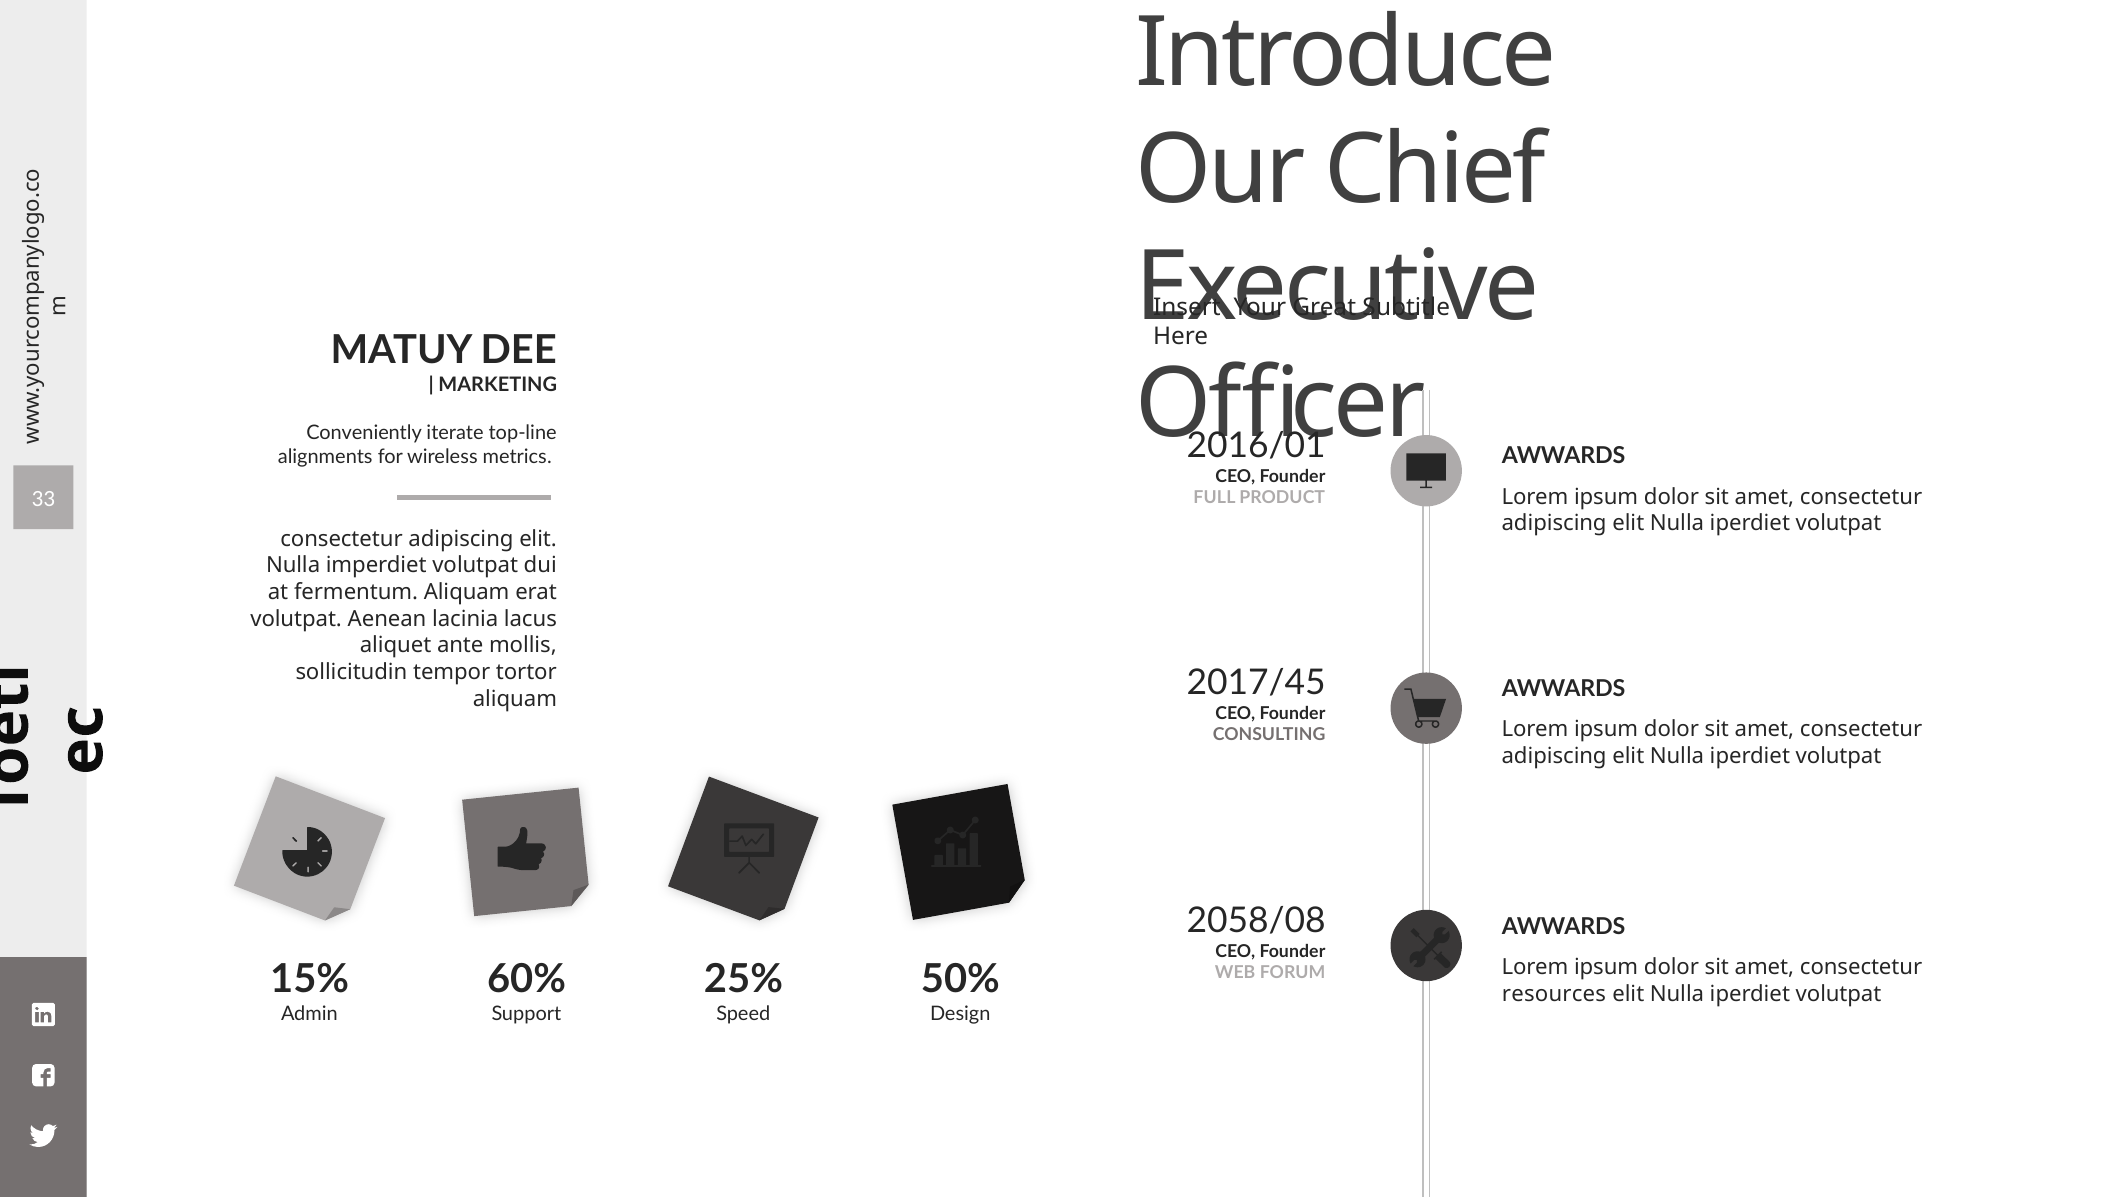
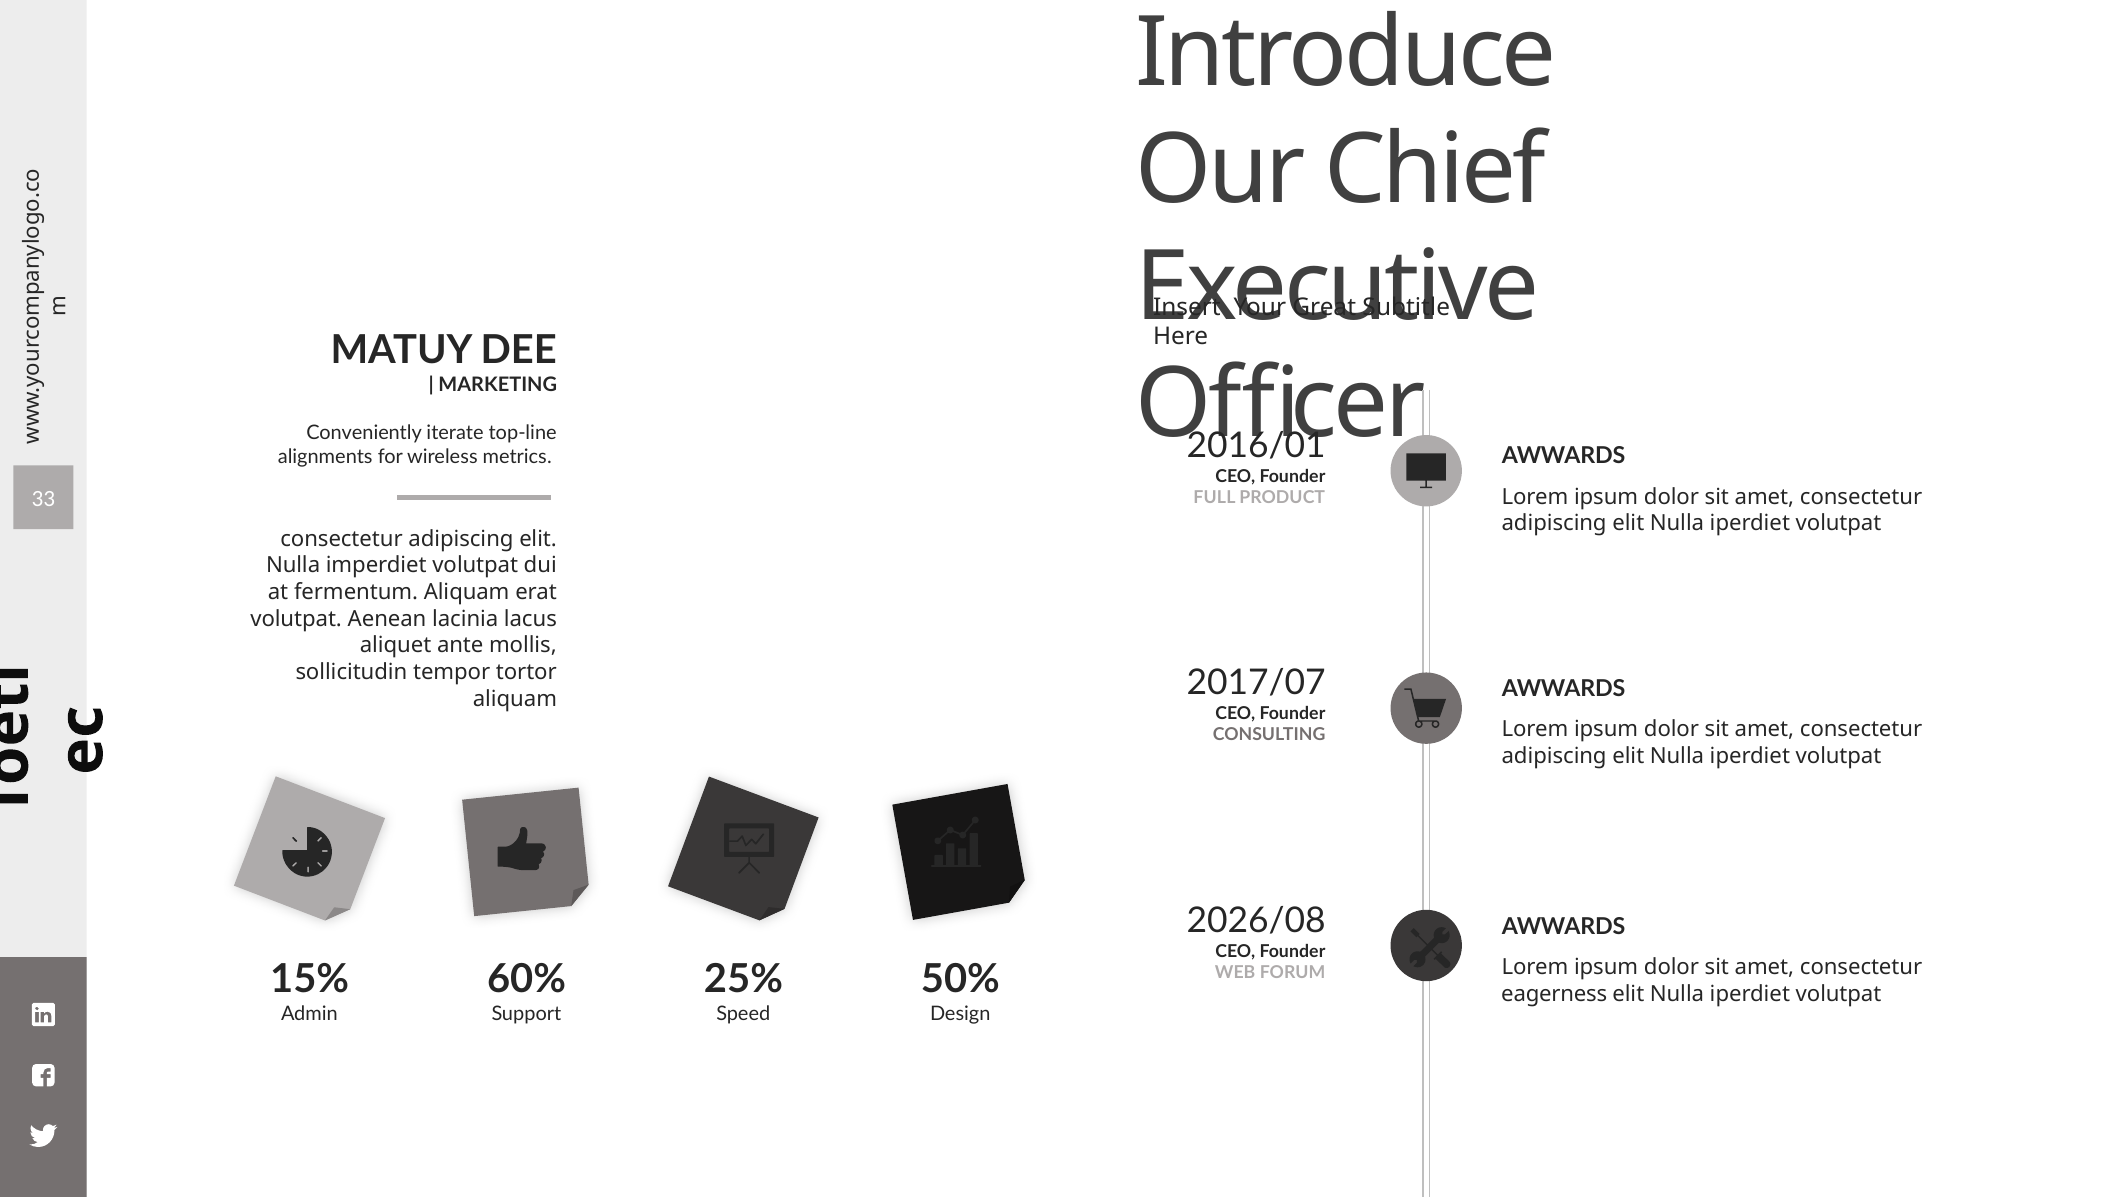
2017/45: 2017/45 -> 2017/07 (1256, 683)
2058/08: 2058/08 -> 2026/08 (1256, 921)
resources: resources -> eagerness (1554, 994)
